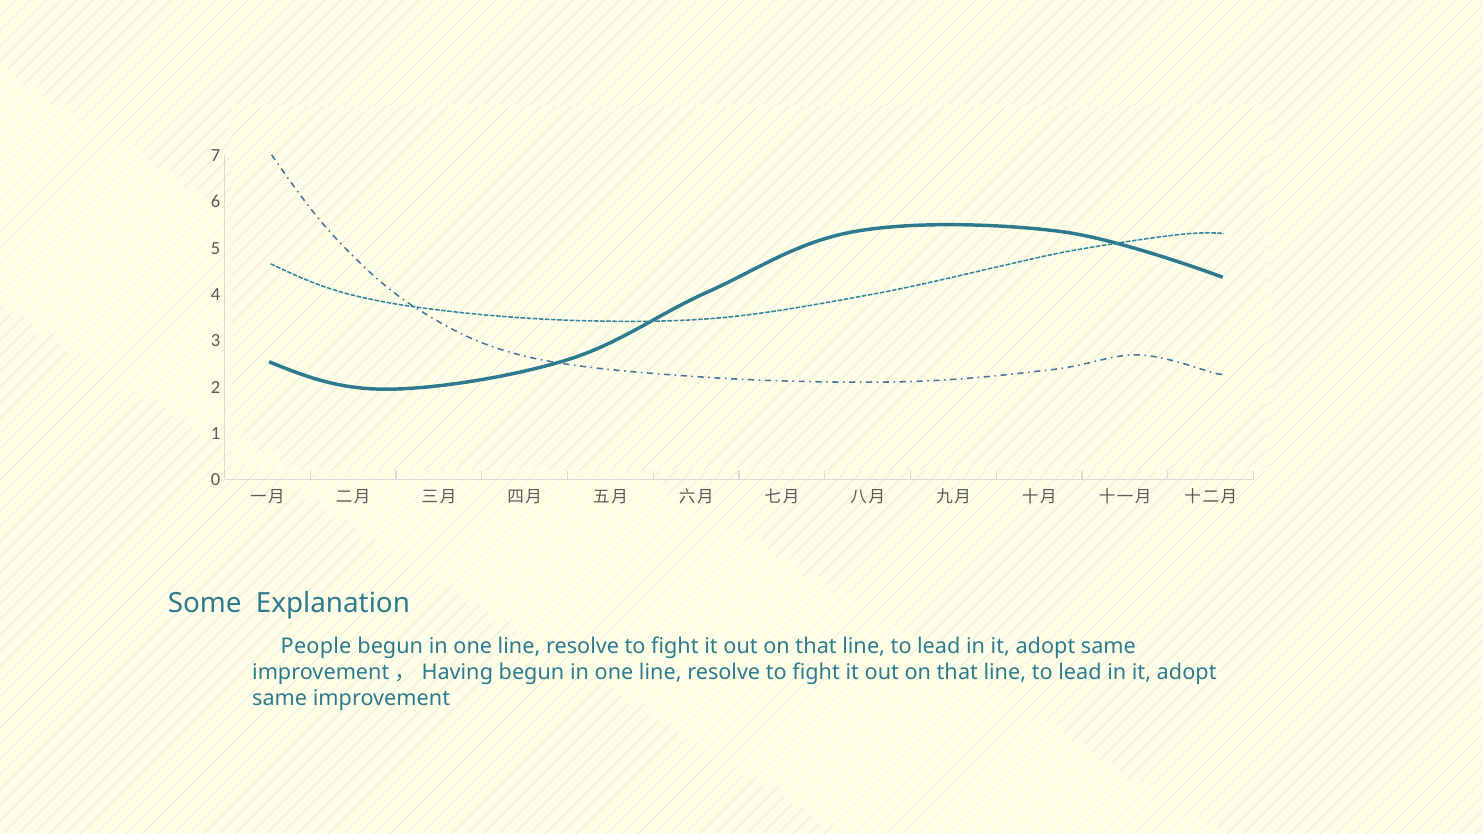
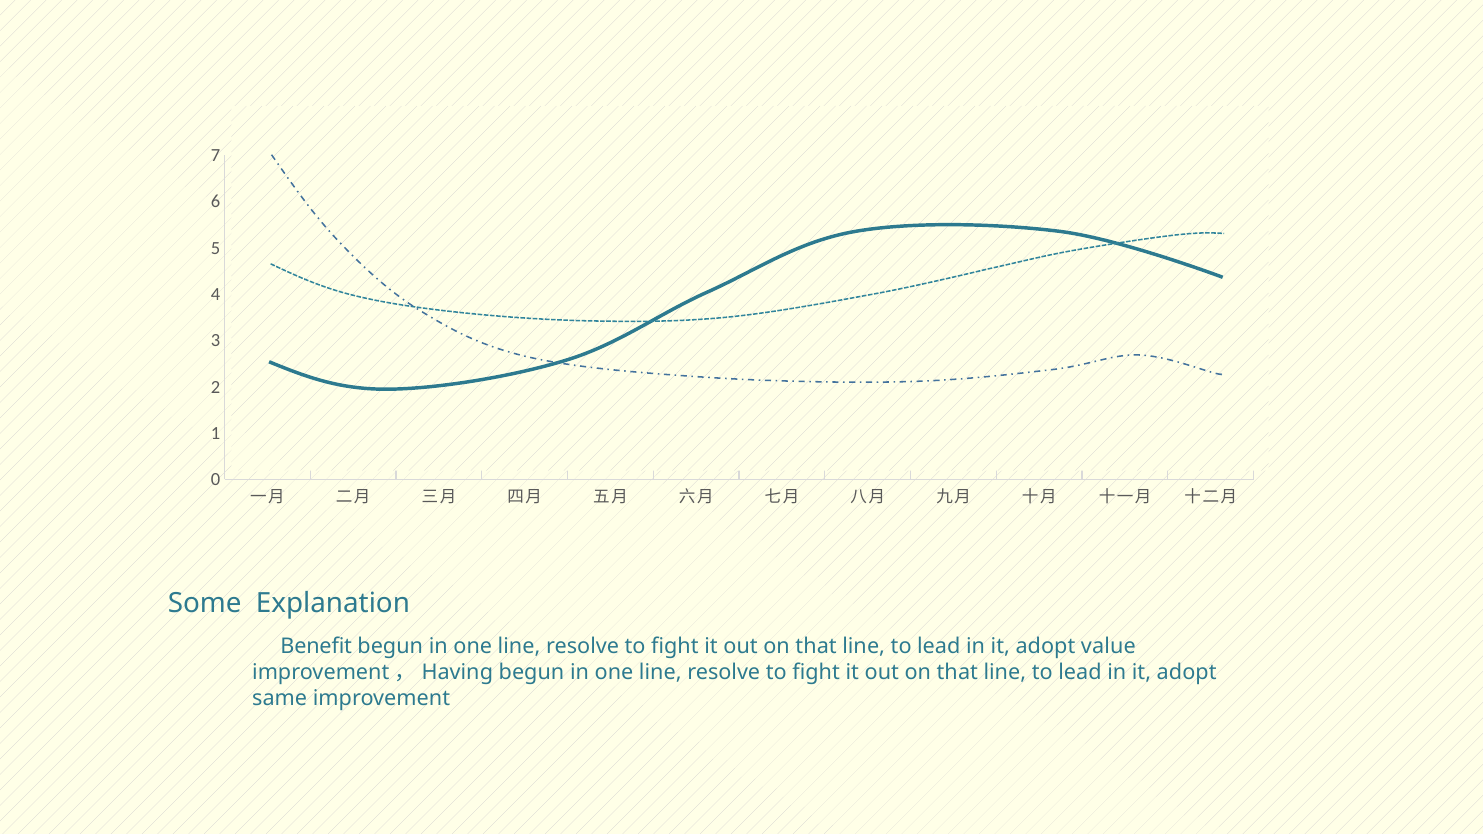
People: People -> Benefit (316, 646)
same: same -> value (1108, 646)
